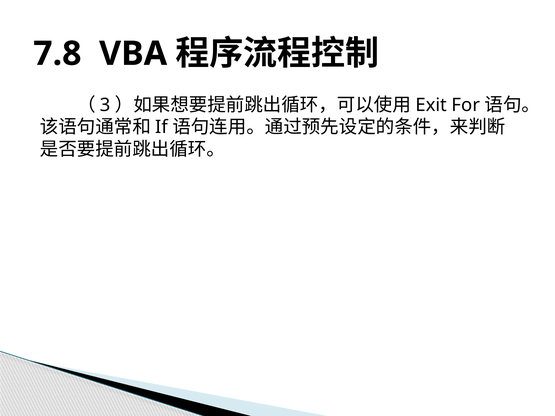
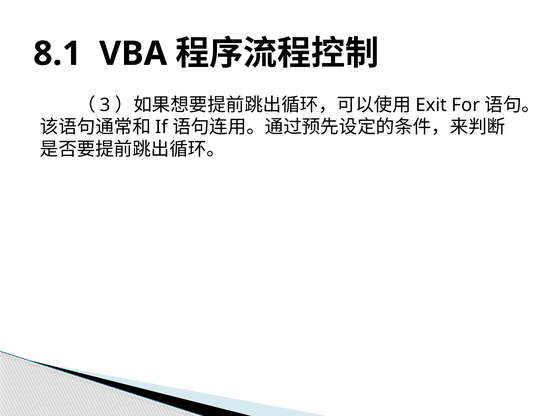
7.8: 7.8 -> 8.1 (57, 54)
